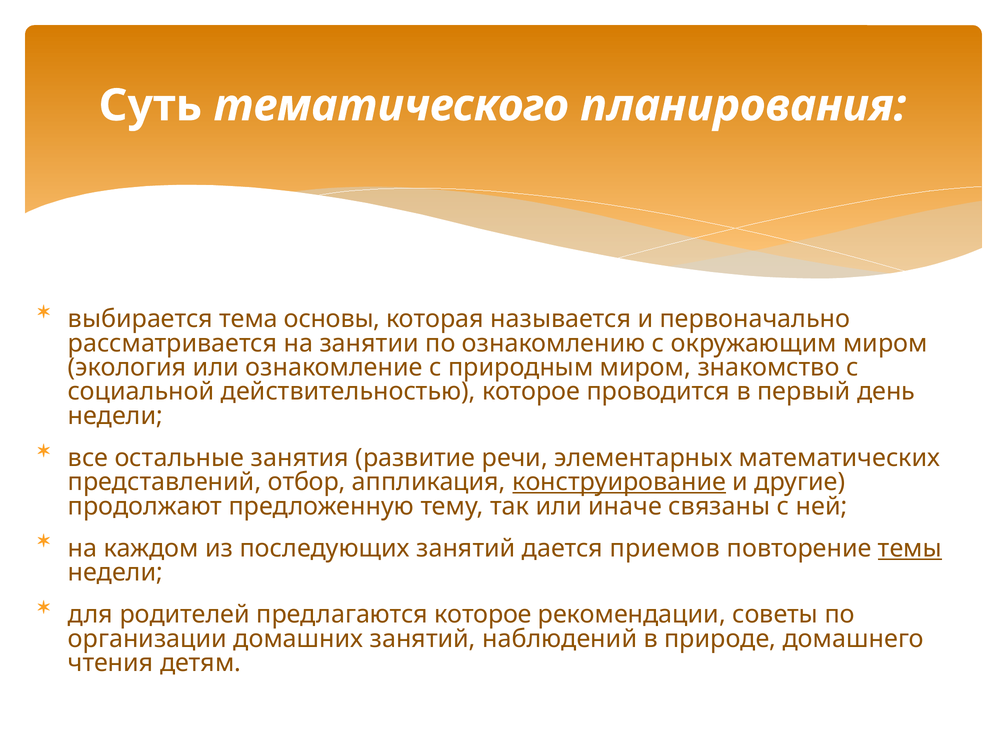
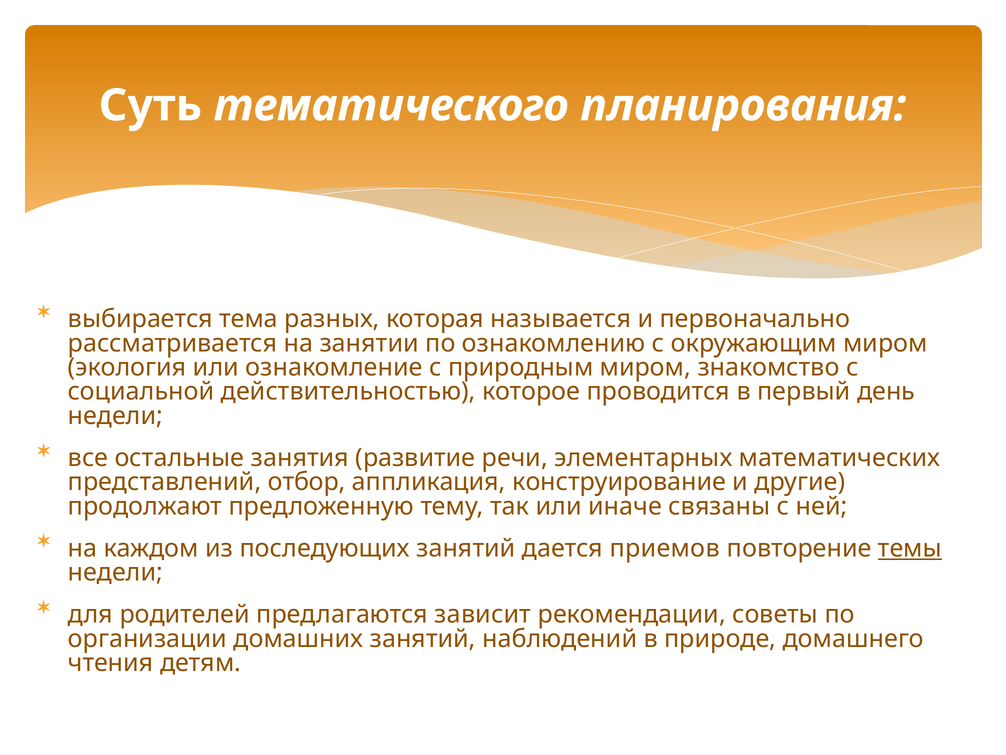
основы: основы -> разных (332, 319)
конструирование underline: present -> none (619, 482)
предлагаются которое: которое -> зависит (483, 614)
